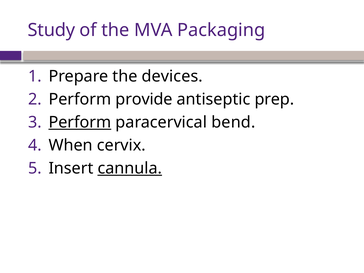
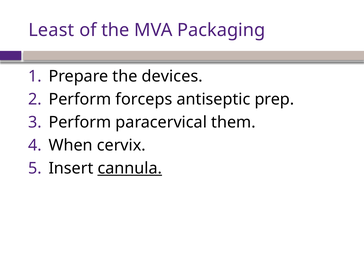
Study: Study -> Least (51, 30)
provide: provide -> forceps (144, 99)
Perform underline: present -> none (80, 122)
bend: bend -> them (233, 122)
